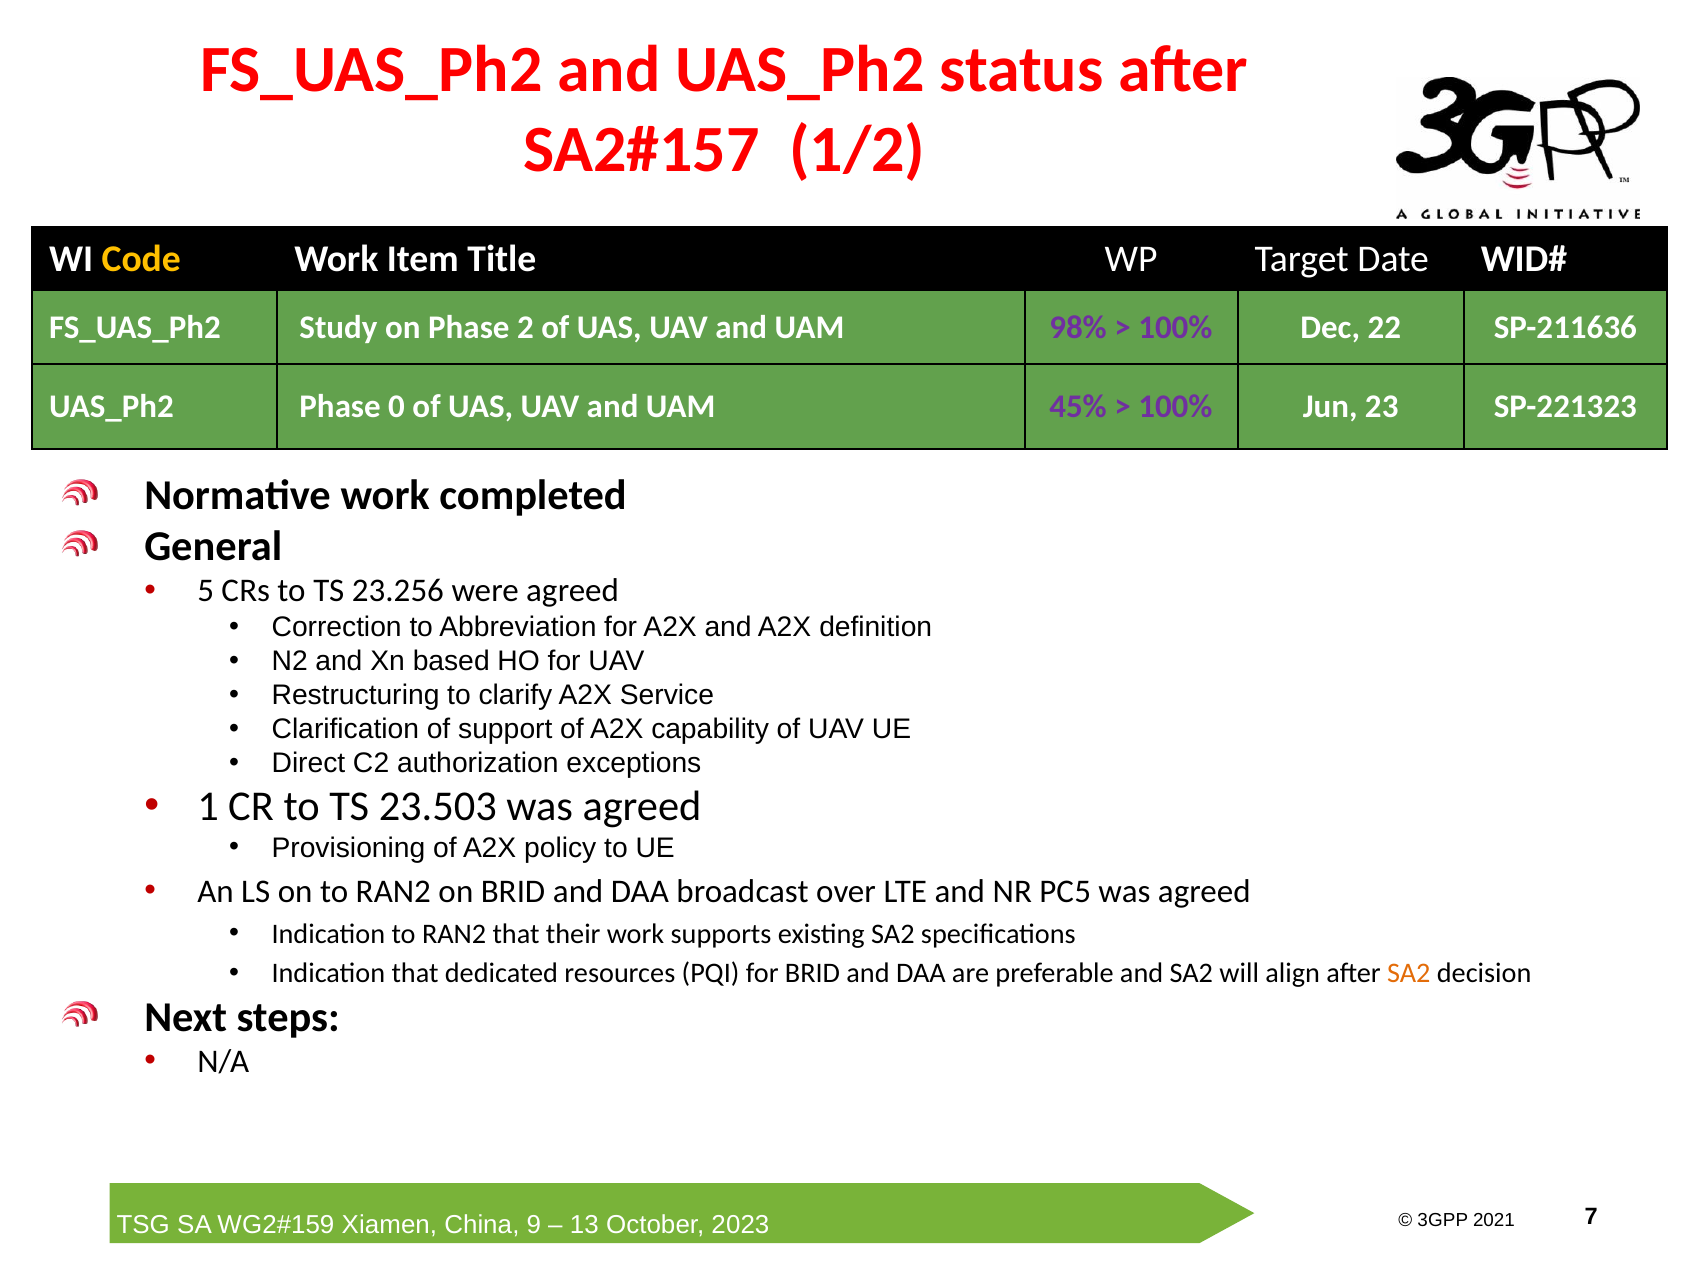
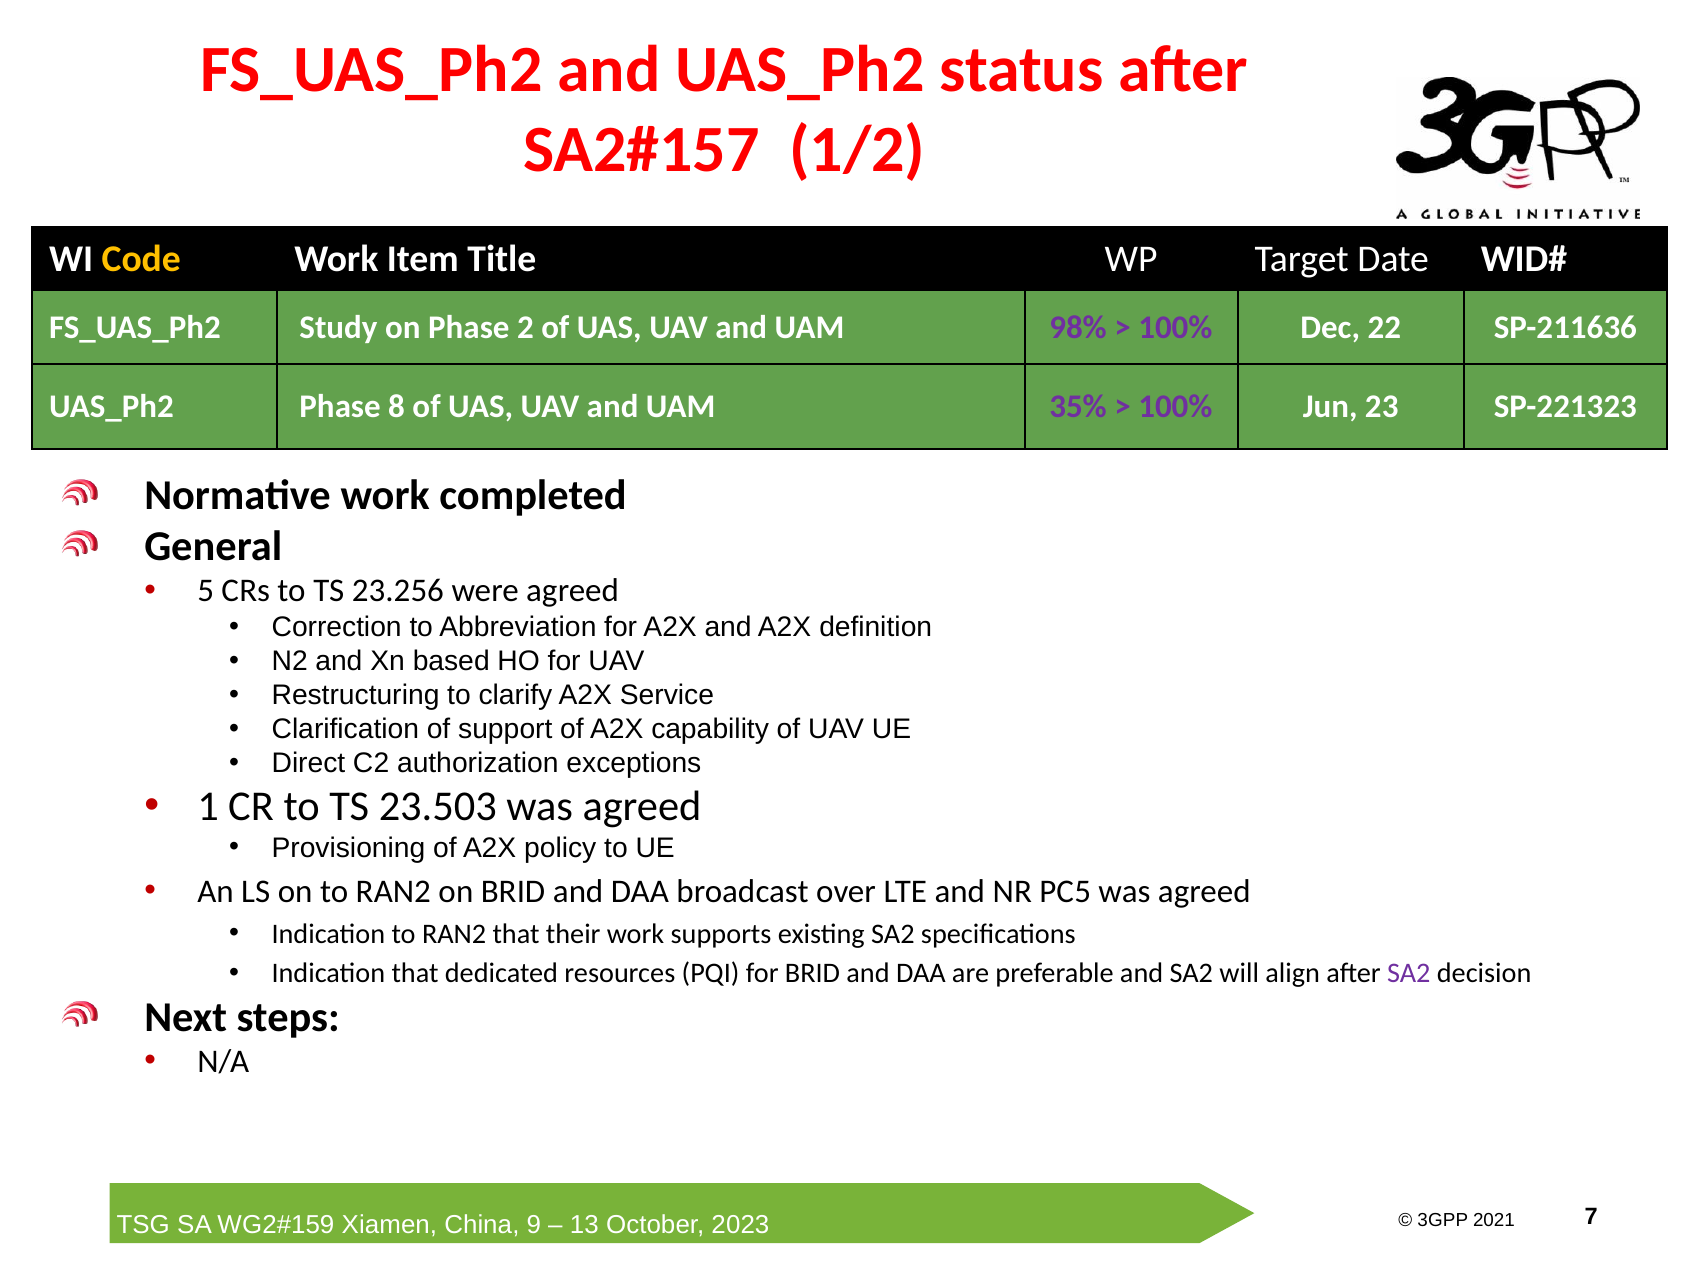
0: 0 -> 8 (397, 407)
45%: 45% -> 35% (1078, 407)
SA2 colour: orange -> purple (1409, 973)
